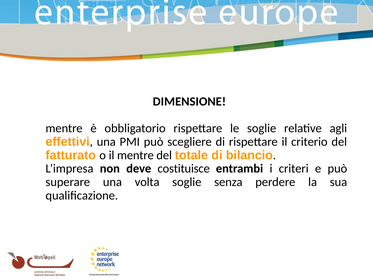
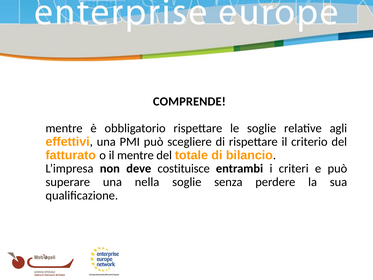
DIMENSIONE: DIMENSIONE -> COMPRENDE (189, 101)
volta: volta -> nella (147, 182)
